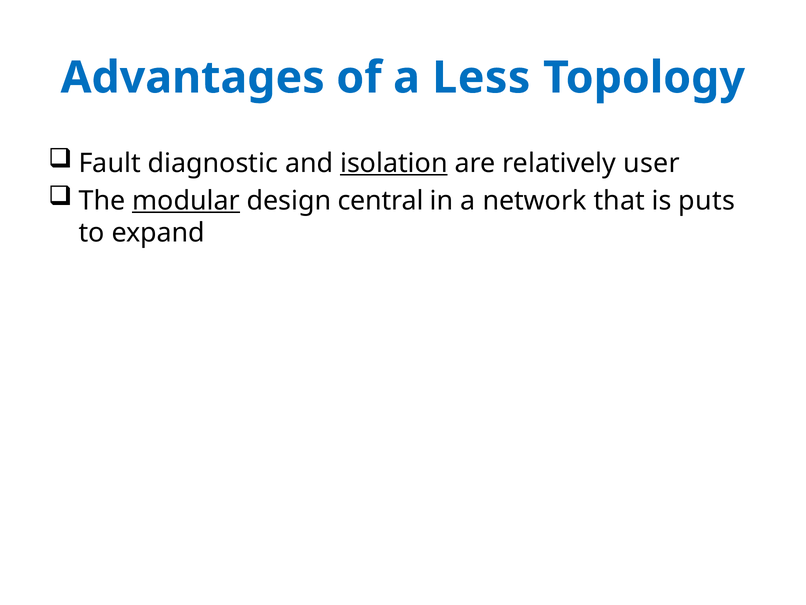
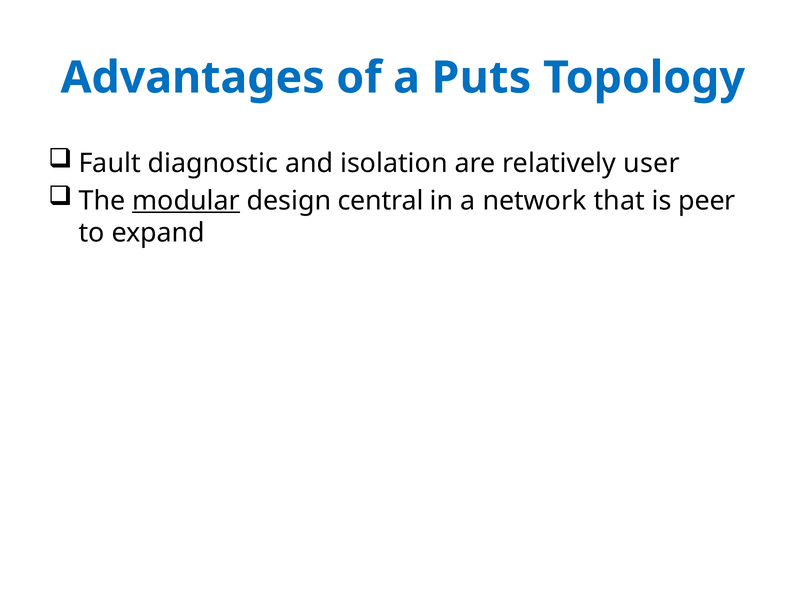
Less: Less -> Puts (481, 78)
isolation underline: present -> none (394, 163)
puts: puts -> peer (707, 201)
